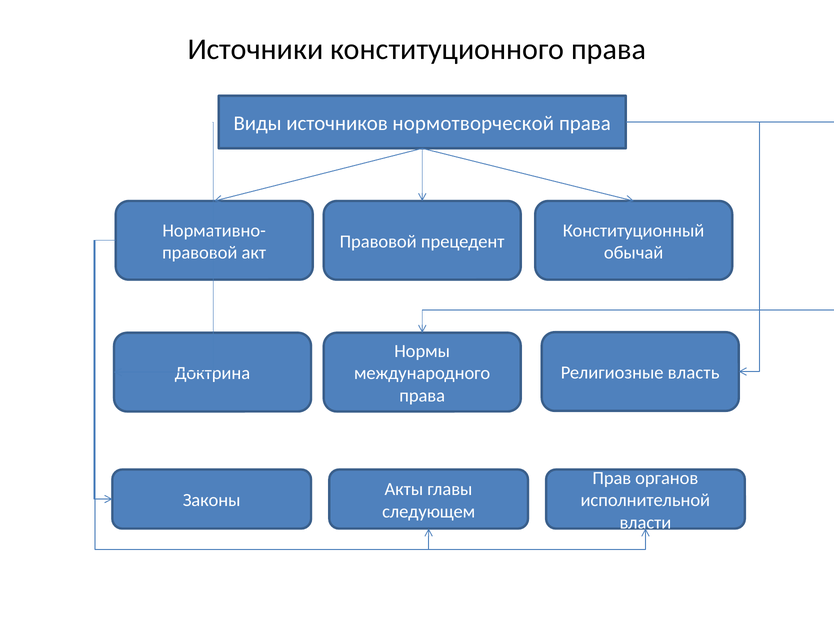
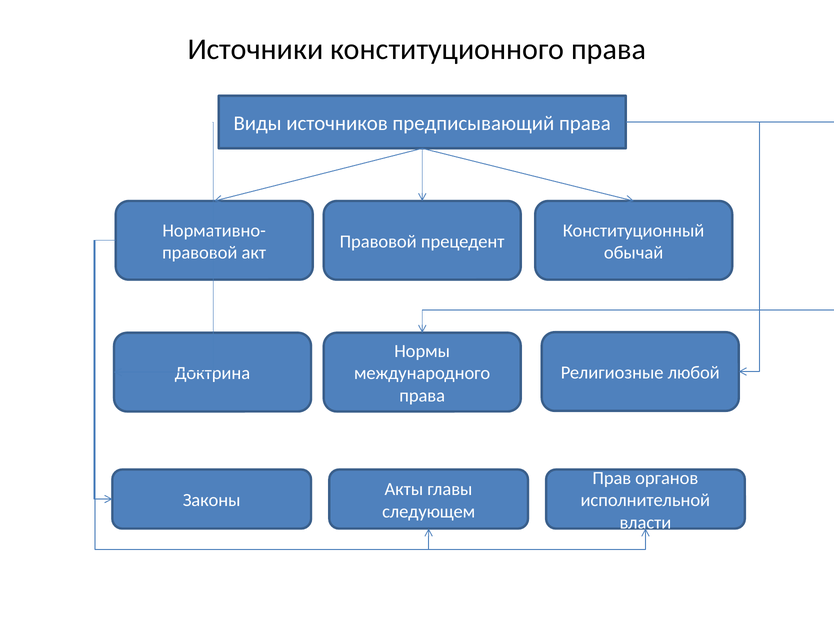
нормотворческой: нормотворческой -> предписывающий (473, 124)
власть: власть -> любой (694, 373)
